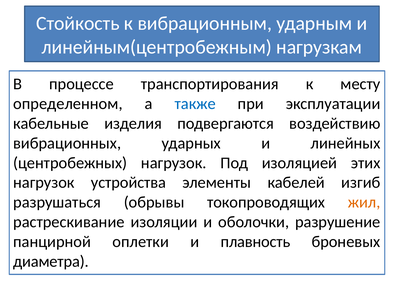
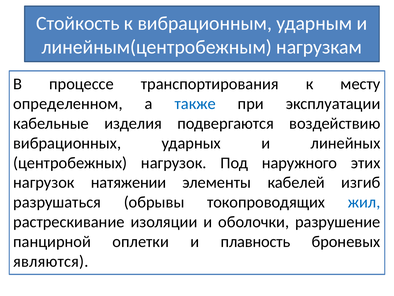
изоляцией: изоляцией -> наружного (299, 163)
устройства: устройства -> натяжении (129, 182)
жил colour: orange -> blue (364, 202)
диаметра: диаметра -> являются (51, 261)
